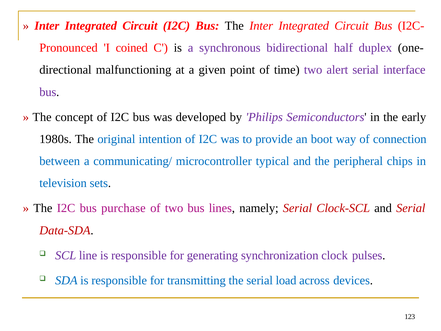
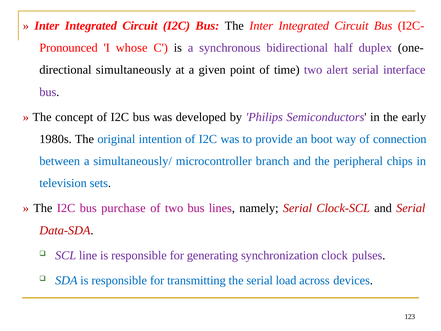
coined: coined -> whose (132, 48)
malfunctioning: malfunctioning -> simultaneously (134, 70)
communicating/: communicating/ -> simultaneously/ (133, 161)
typical: typical -> branch (273, 161)
